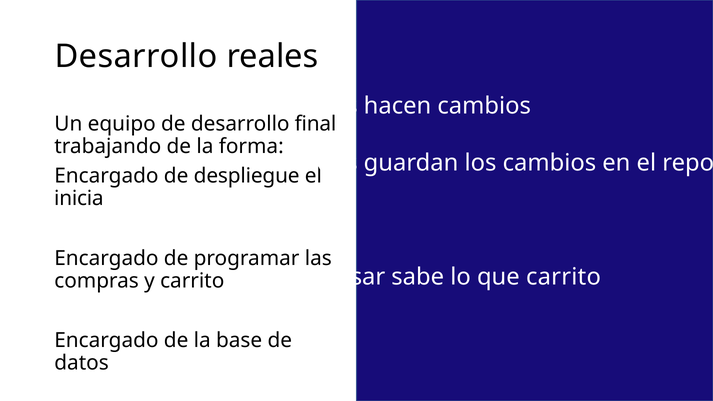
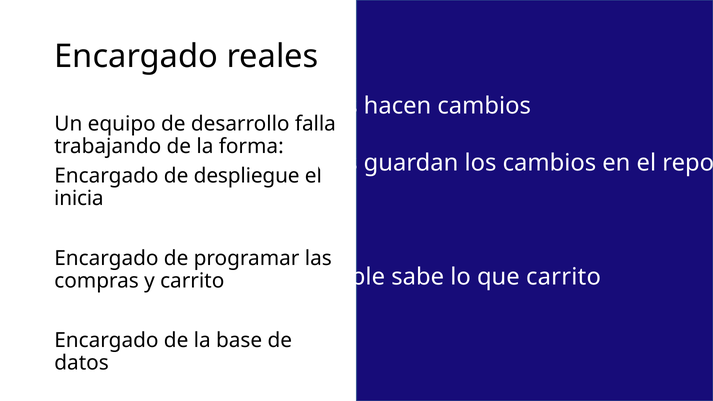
Desarrollo: Desarrollo -> Encargado (136, 57)
desarrollo final: final -> falla (315, 124)
pasar: pasar -> fiable (354, 277)
